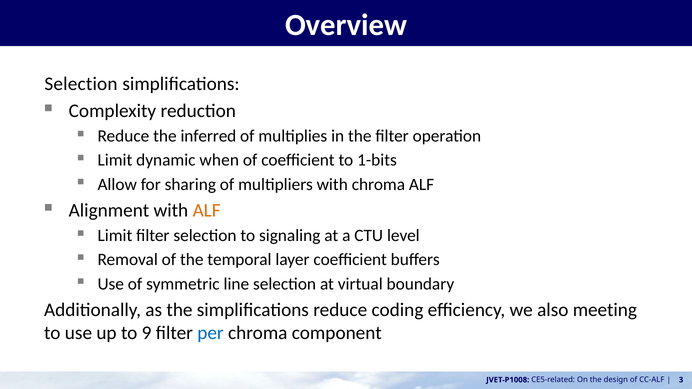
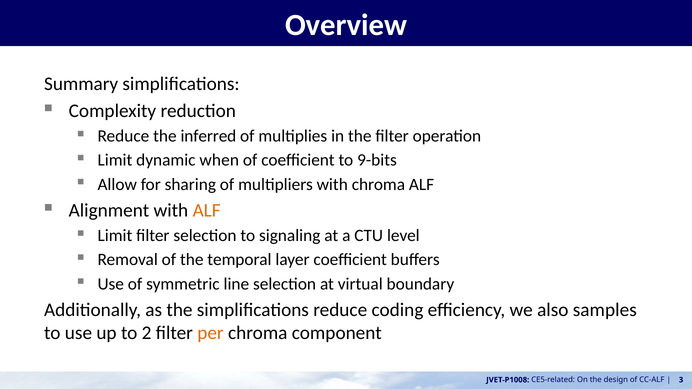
Selection: Selection -> Summary (81, 84)
1-bits: 1-bits -> 9-bits (377, 160)
meeting: meeting -> samples (605, 310)
9: 9 -> 2 (147, 333)
per colour: blue -> orange (210, 333)
